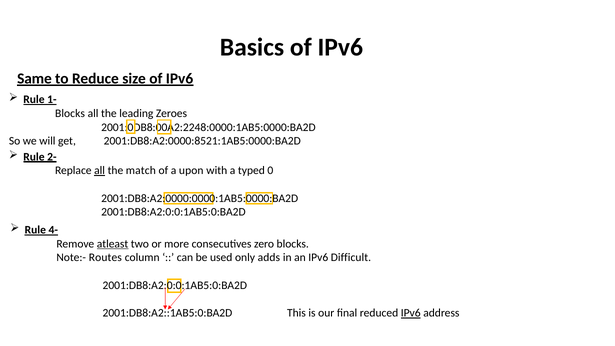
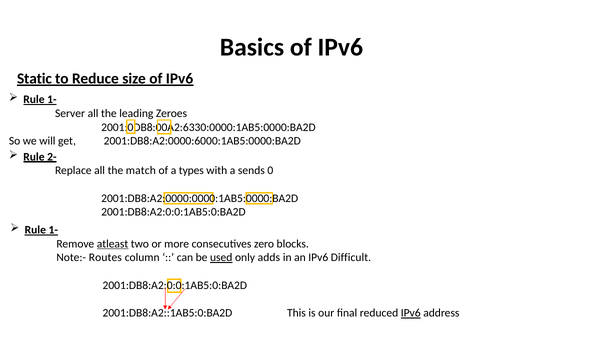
Same: Same -> Static (34, 79)
Blocks: Blocks -> Server (70, 113)
2001:0DB8:00A2:2248:0000:1AB5:0000:BA2D: 2001:0DB8:00A2:2248:0000:1AB5:0000:BA2D -> 2001:0DB8:00A2:6330:0000:1AB5:0000:BA2D (208, 127)
2001:DB8:A2:0000:8521:1AB5:0000:BA2D: 2001:DB8:A2:0000:8521:1AB5:0000:BA2D -> 2001:DB8:A2:0000:6000:1AB5:0000:BA2D (202, 141)
all underline: present -> none (100, 171)
upon: upon -> types (191, 171)
typed: typed -> sends (251, 171)
4-: 4- -> 1- (53, 230)
used underline: none -> present (221, 258)
